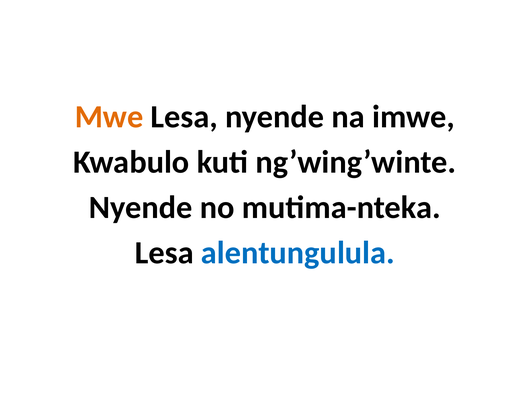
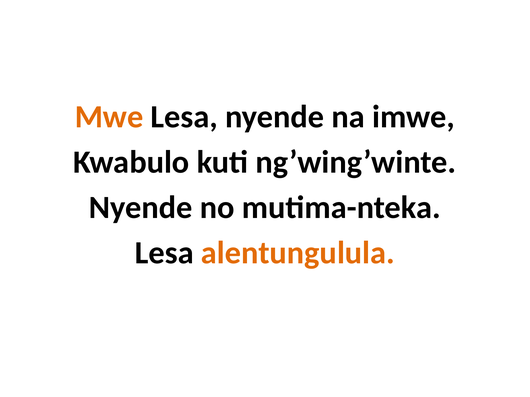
alentungulula colour: blue -> orange (298, 253)
